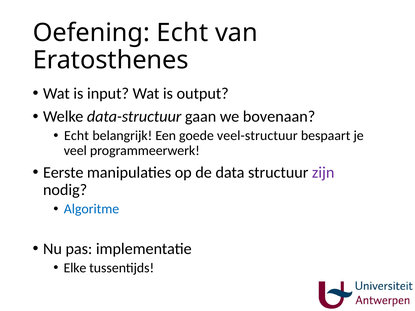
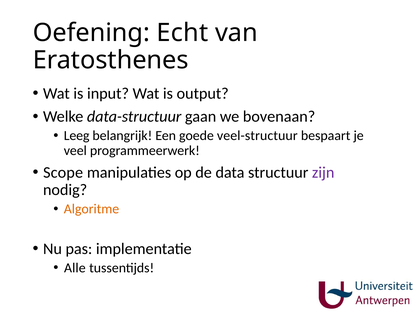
Echt: Echt -> Leeg (77, 136)
Eerste: Eerste -> Scope (63, 173)
Algoritme colour: blue -> orange (92, 209)
Elke: Elke -> Alle (75, 268)
